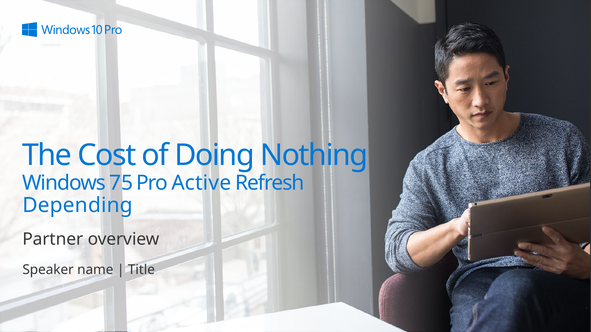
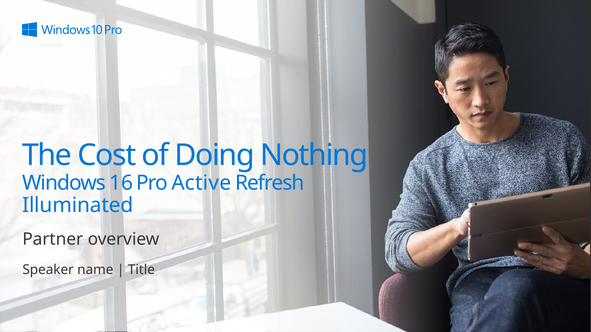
75: 75 -> 16 (121, 183)
Depending: Depending -> Illuminated (78, 206)
